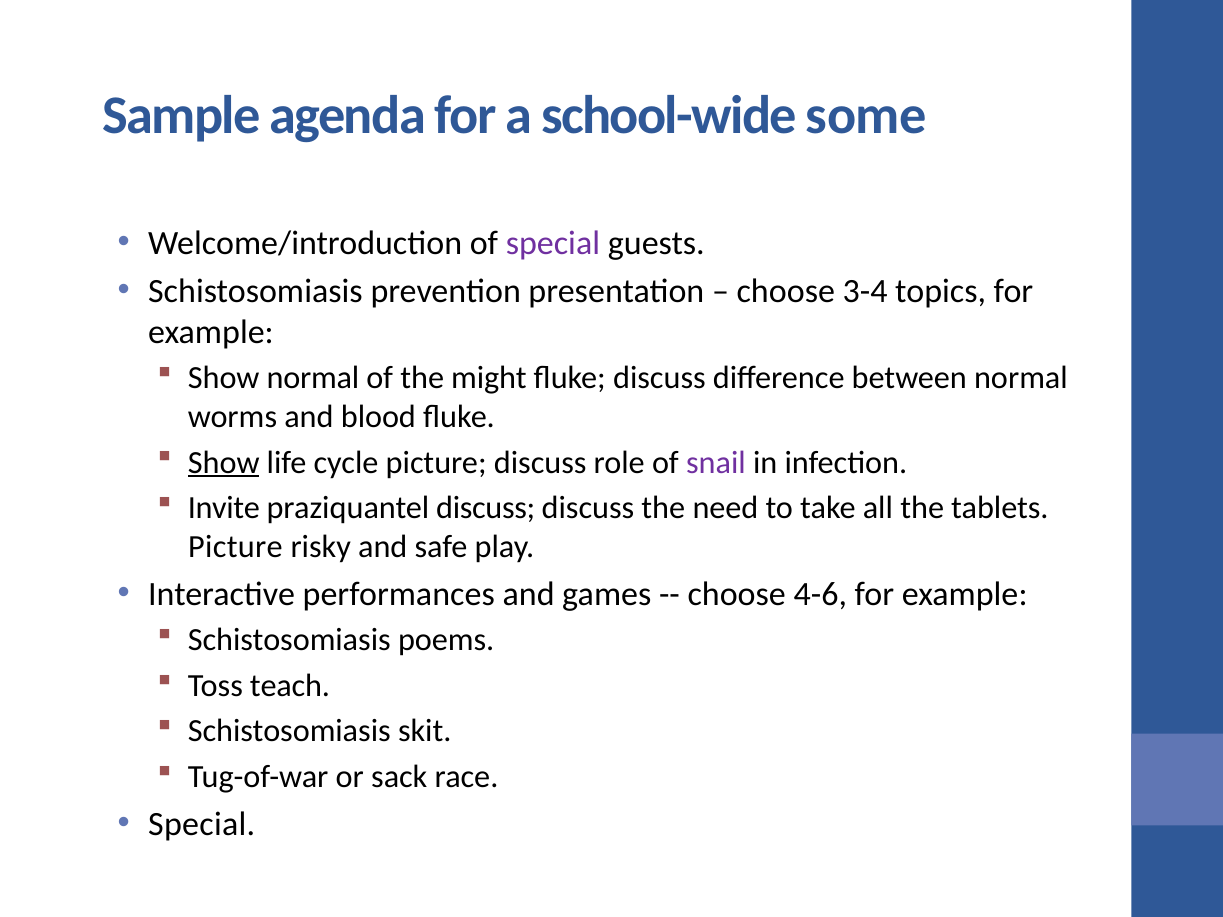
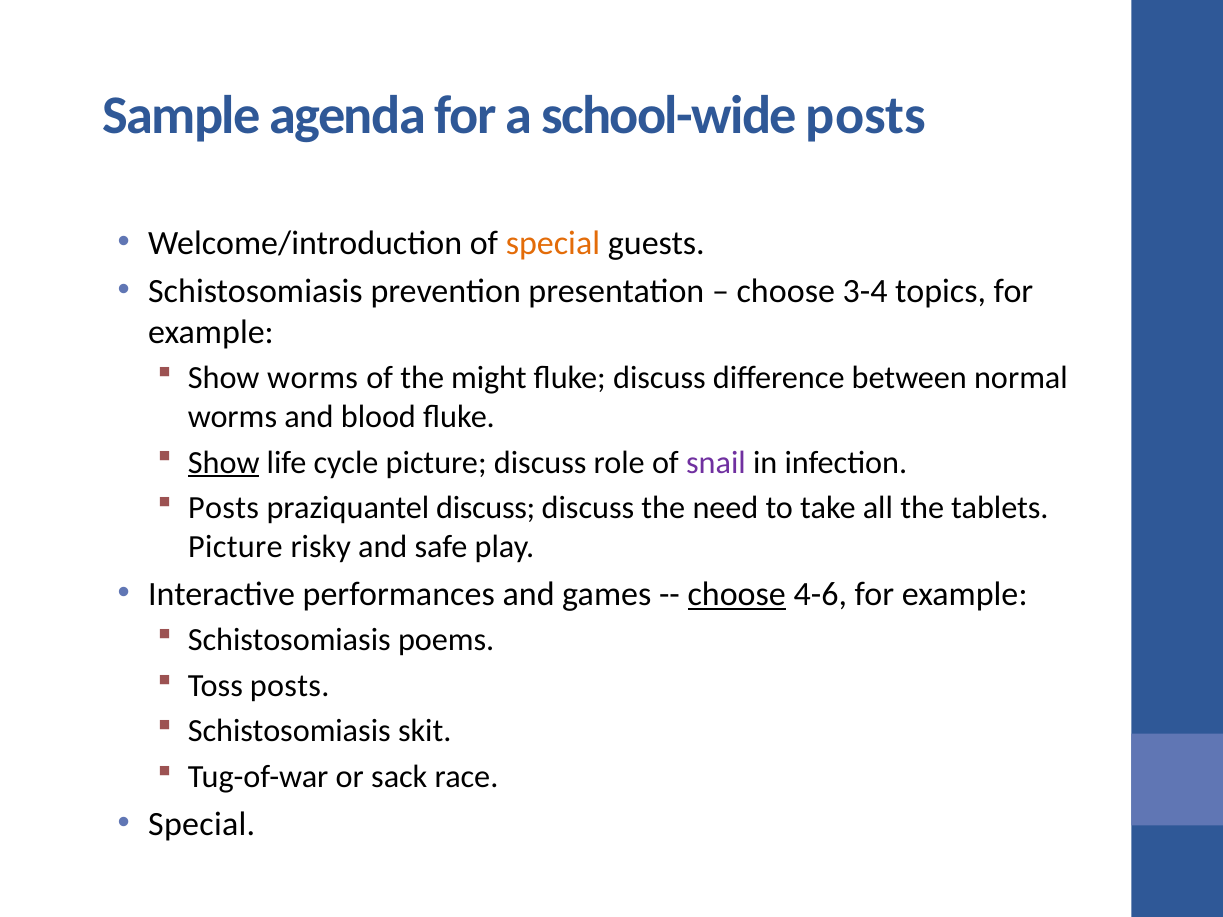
school-wide some: some -> posts (866, 116)
special colour: purple -> orange (553, 243)
Show normal: normal -> worms (313, 378)
Invite: Invite -> Posts (224, 508)
choose underline: none -> present (737, 594)
Toss teach: teach -> posts (290, 686)
